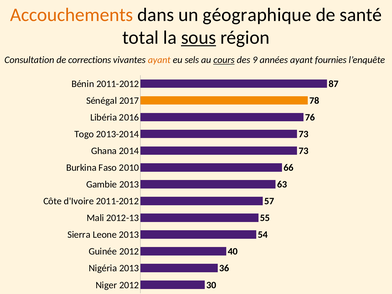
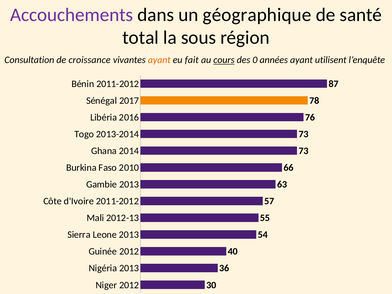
Accouchements colour: orange -> purple (72, 15)
sous underline: present -> none (198, 38)
corrections: corrections -> croissance (90, 60)
sels: sels -> fait (192, 60)
9: 9 -> 0 (255, 60)
fournies: fournies -> utilisent (331, 60)
